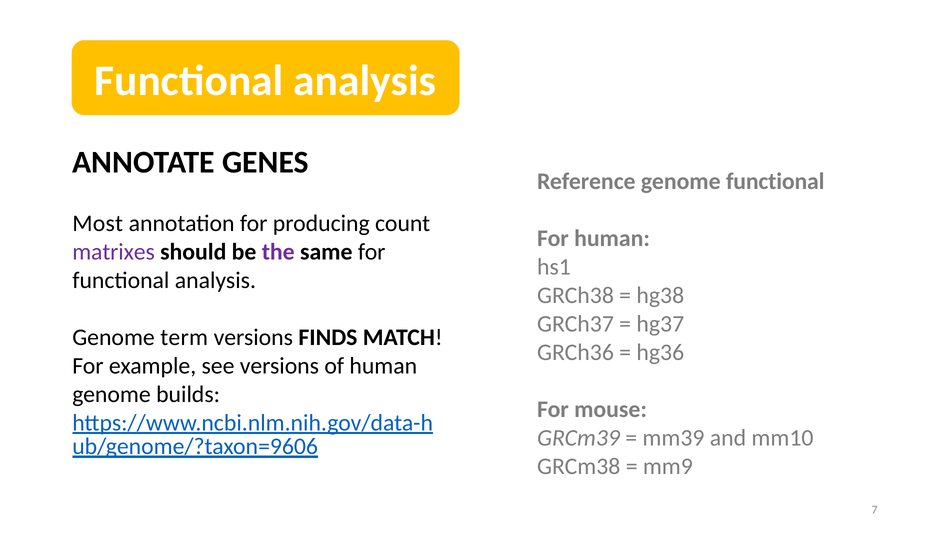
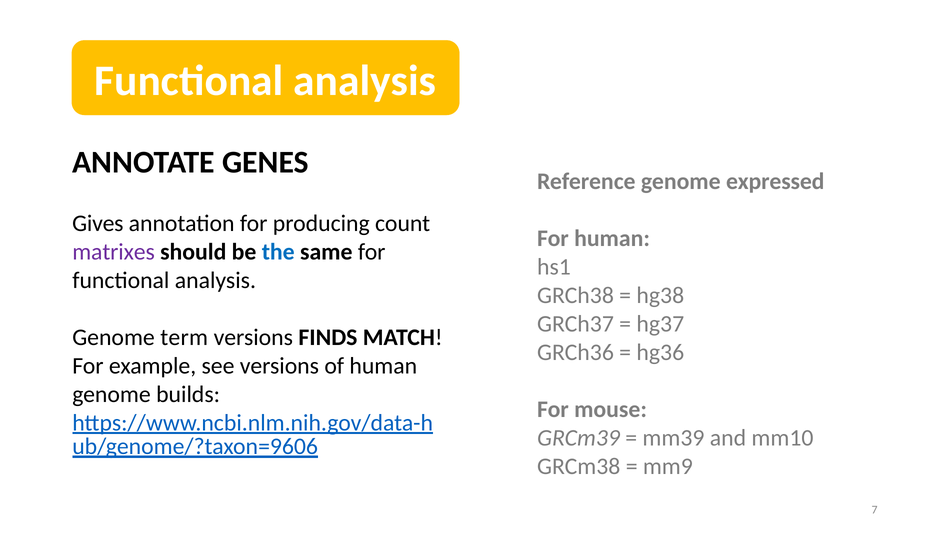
genome functional: functional -> expressed (775, 182)
Most: Most -> Gives (98, 224)
the colour: purple -> blue (278, 252)
